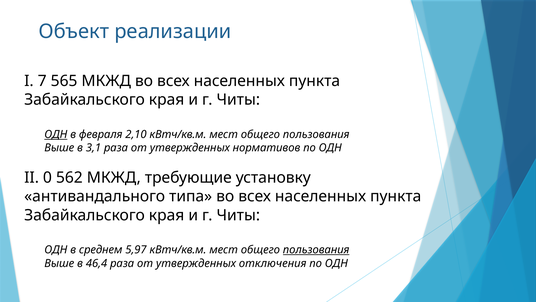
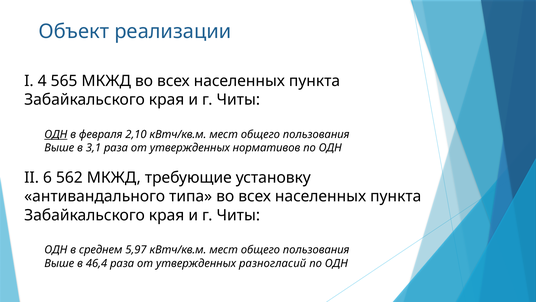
7: 7 -> 4 (42, 81)
0: 0 -> 6 (47, 177)
пользования underline: present -> none (316, 249)
отключения: отключения -> разногласий (273, 263)
